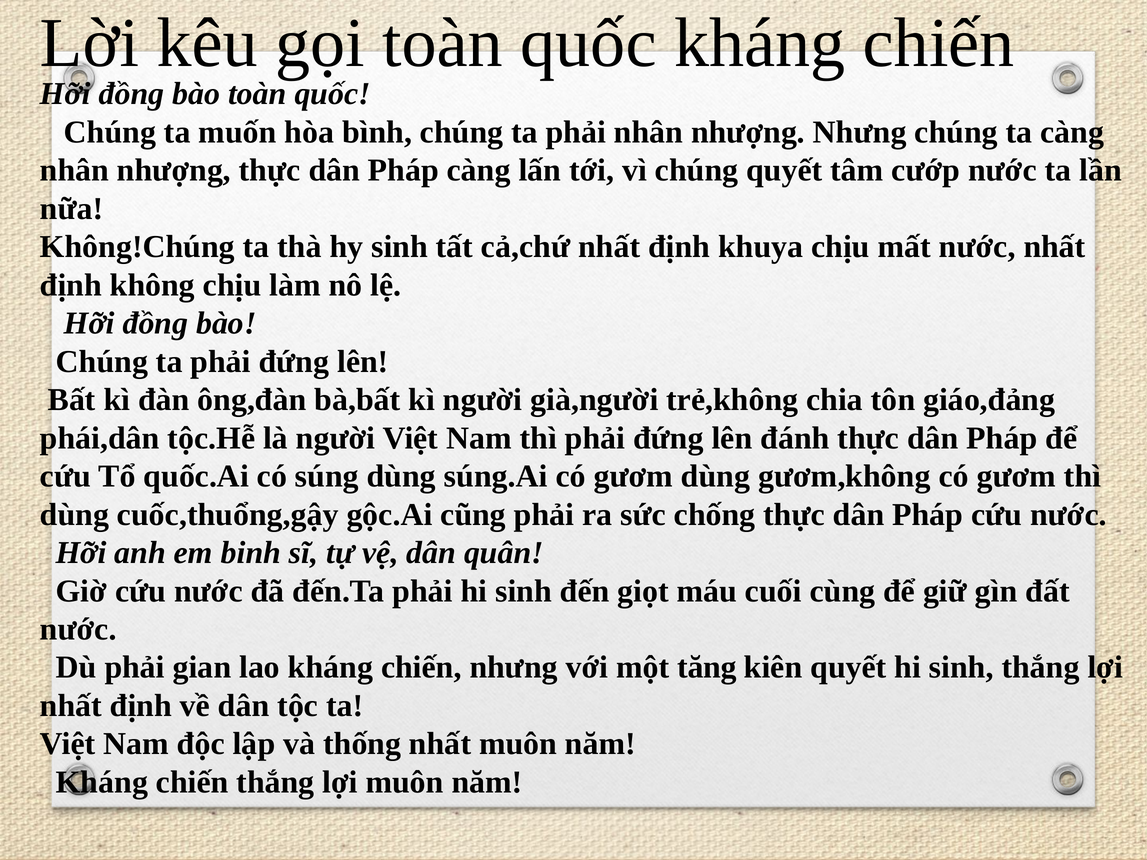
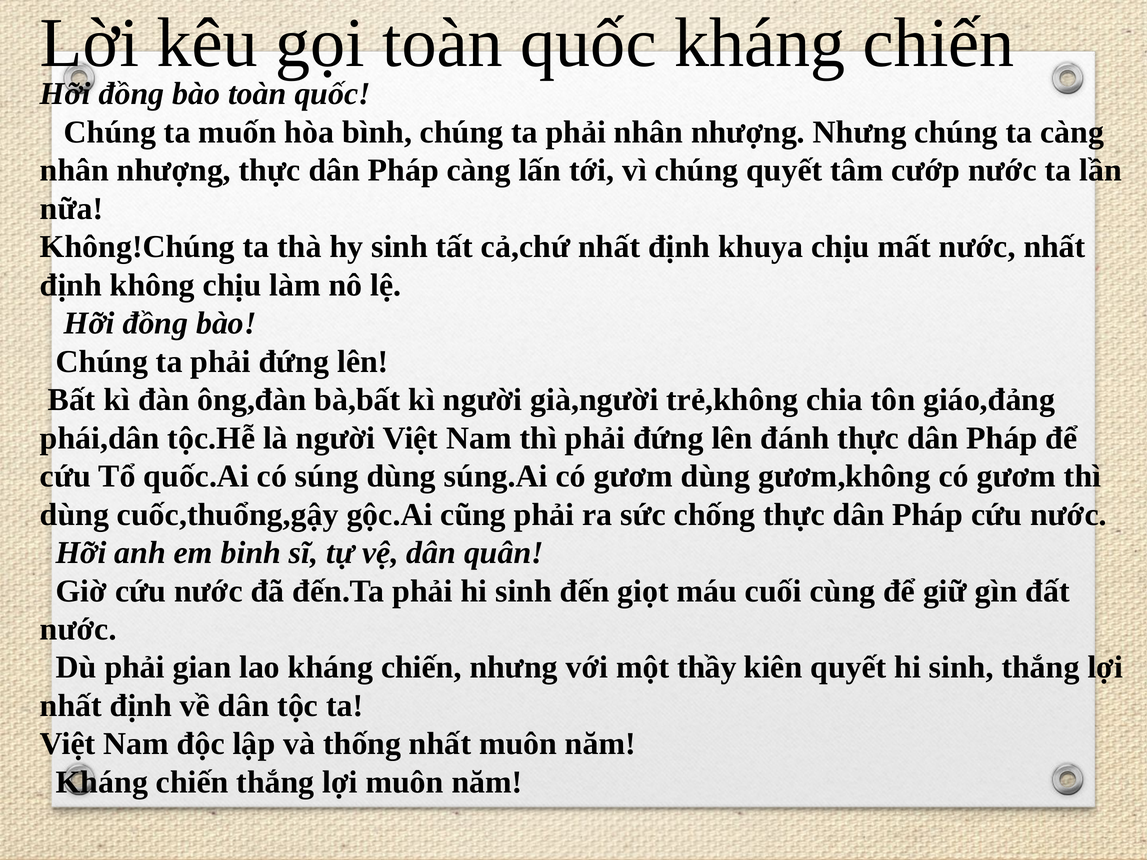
tăng: tăng -> thầy (707, 668)
